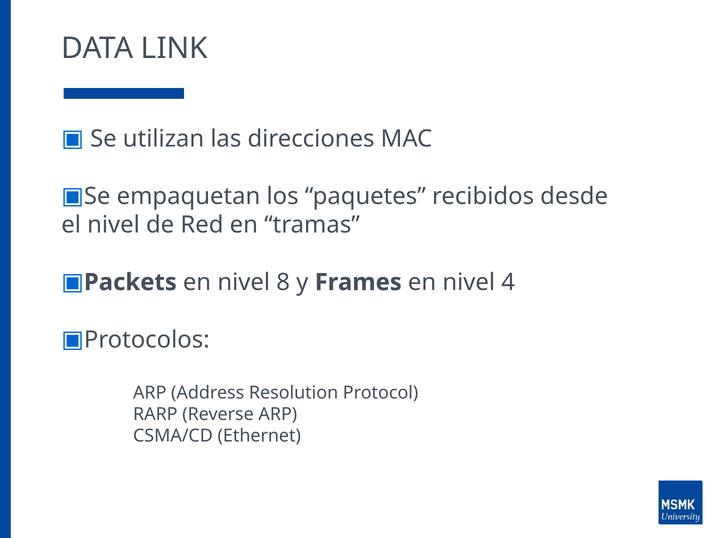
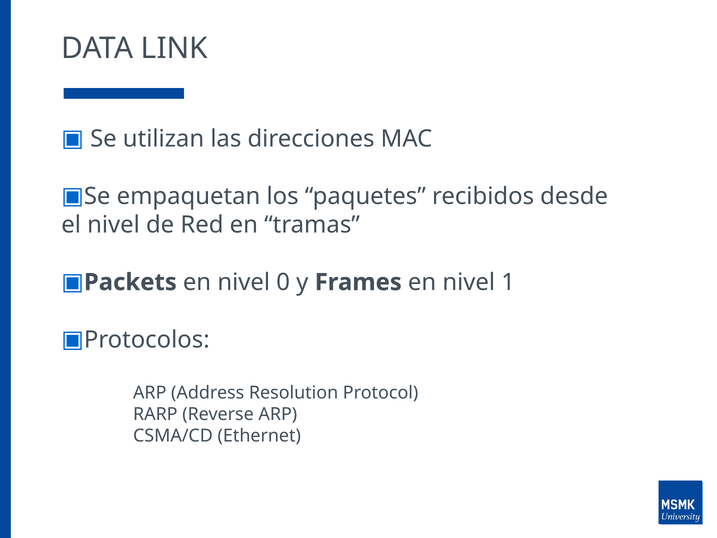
8: 8 -> 0 (283, 282)
4: 4 -> 1 (508, 282)
